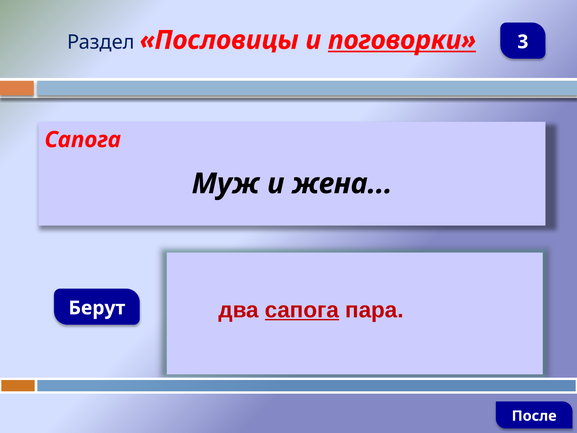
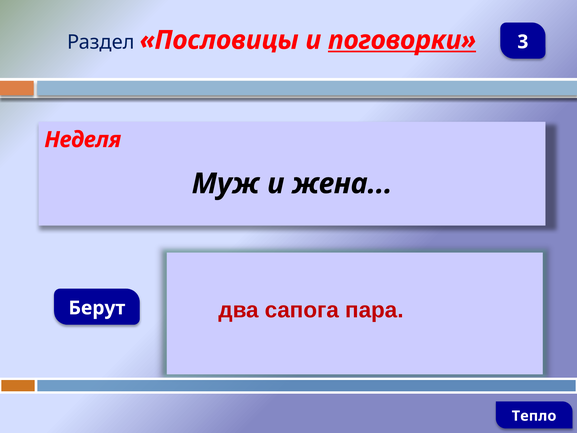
Сапога: Сапога -> Неделя (83, 140)
сапога underline: present -> none (302, 310)
После: После -> Тепло (534, 416)
